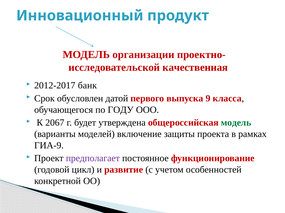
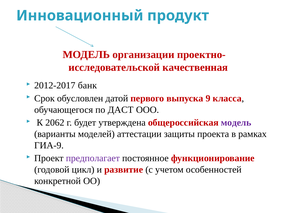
ГОДУ: ГОДУ -> ДАСТ (121, 110)
2067: 2067 -> 2062 (55, 123)
модель colour: green -> purple (236, 123)
включение: включение -> аттестации (139, 134)
